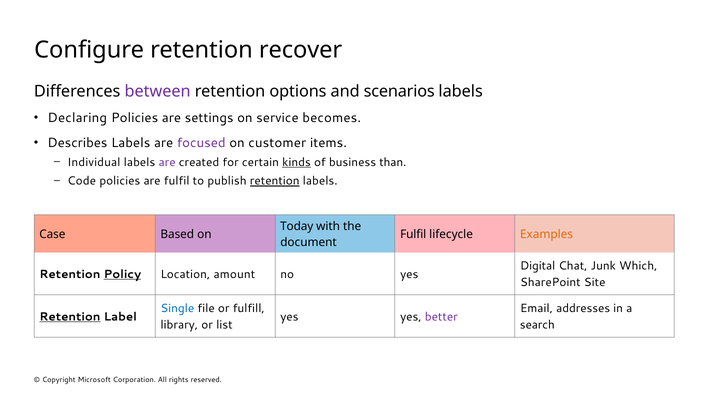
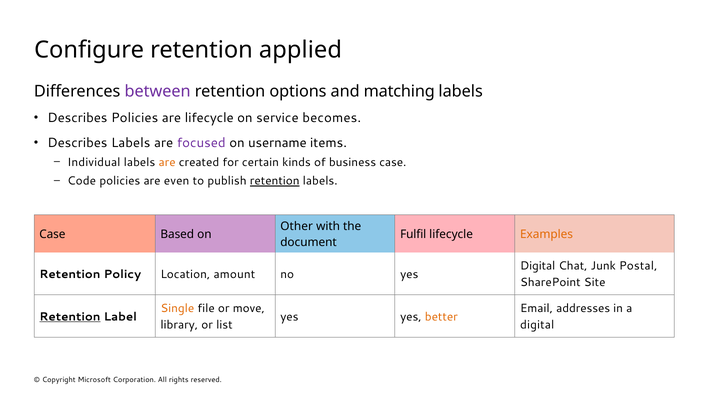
recover: recover -> applied (300, 50)
scenarios: scenarios -> matching (399, 92)
Declaring: Declaring -> Describes (77, 118)
are settings: settings -> lifecycle (209, 118)
customer: customer -> username (277, 143)
are colour: purple -> orange (167, 162)
kinds underline: present -> none (297, 162)
business than: than -> case (393, 162)
are fulfil: fulfil -> even (177, 181)
Today: Today -> Other (297, 226)
Which: Which -> Postal (638, 266)
Policy underline: present -> none (122, 274)
Single colour: blue -> orange (177, 308)
fulfill: fulfill -> move (249, 308)
better colour: purple -> orange (441, 317)
search: search -> digital (537, 325)
